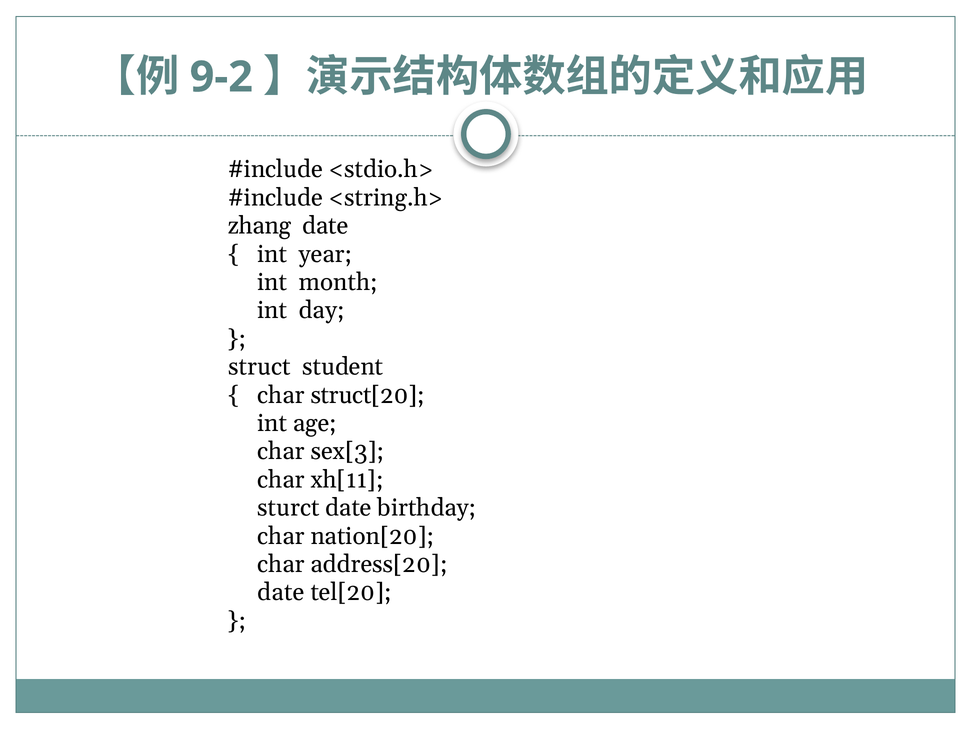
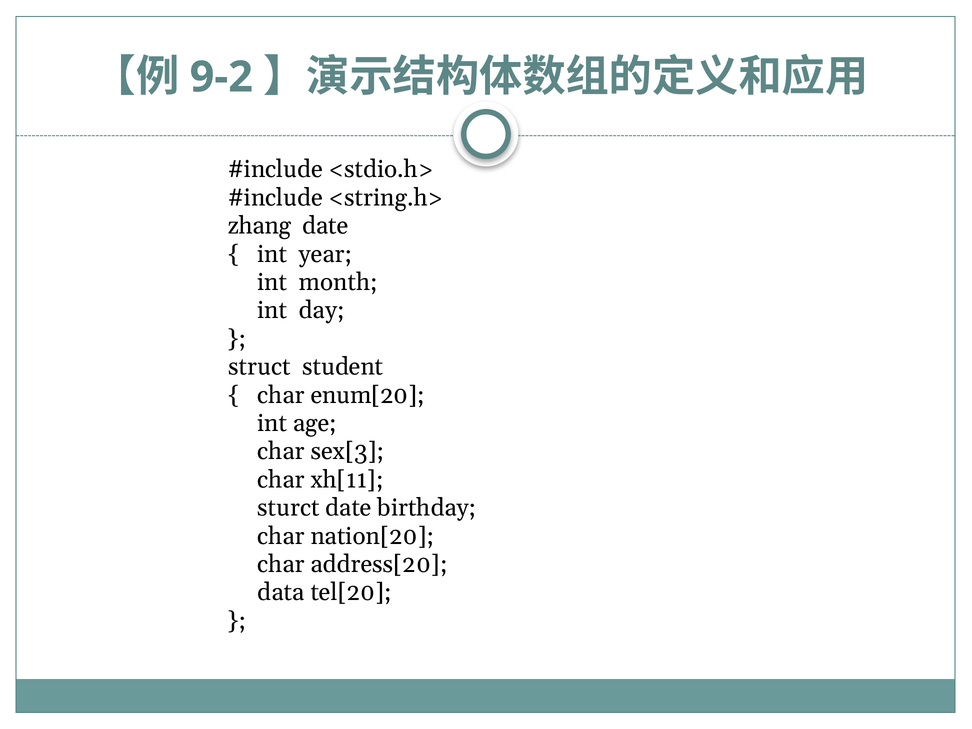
struct[20: struct[20 -> enum[20 (368, 395)
date: date -> data (281, 592)
